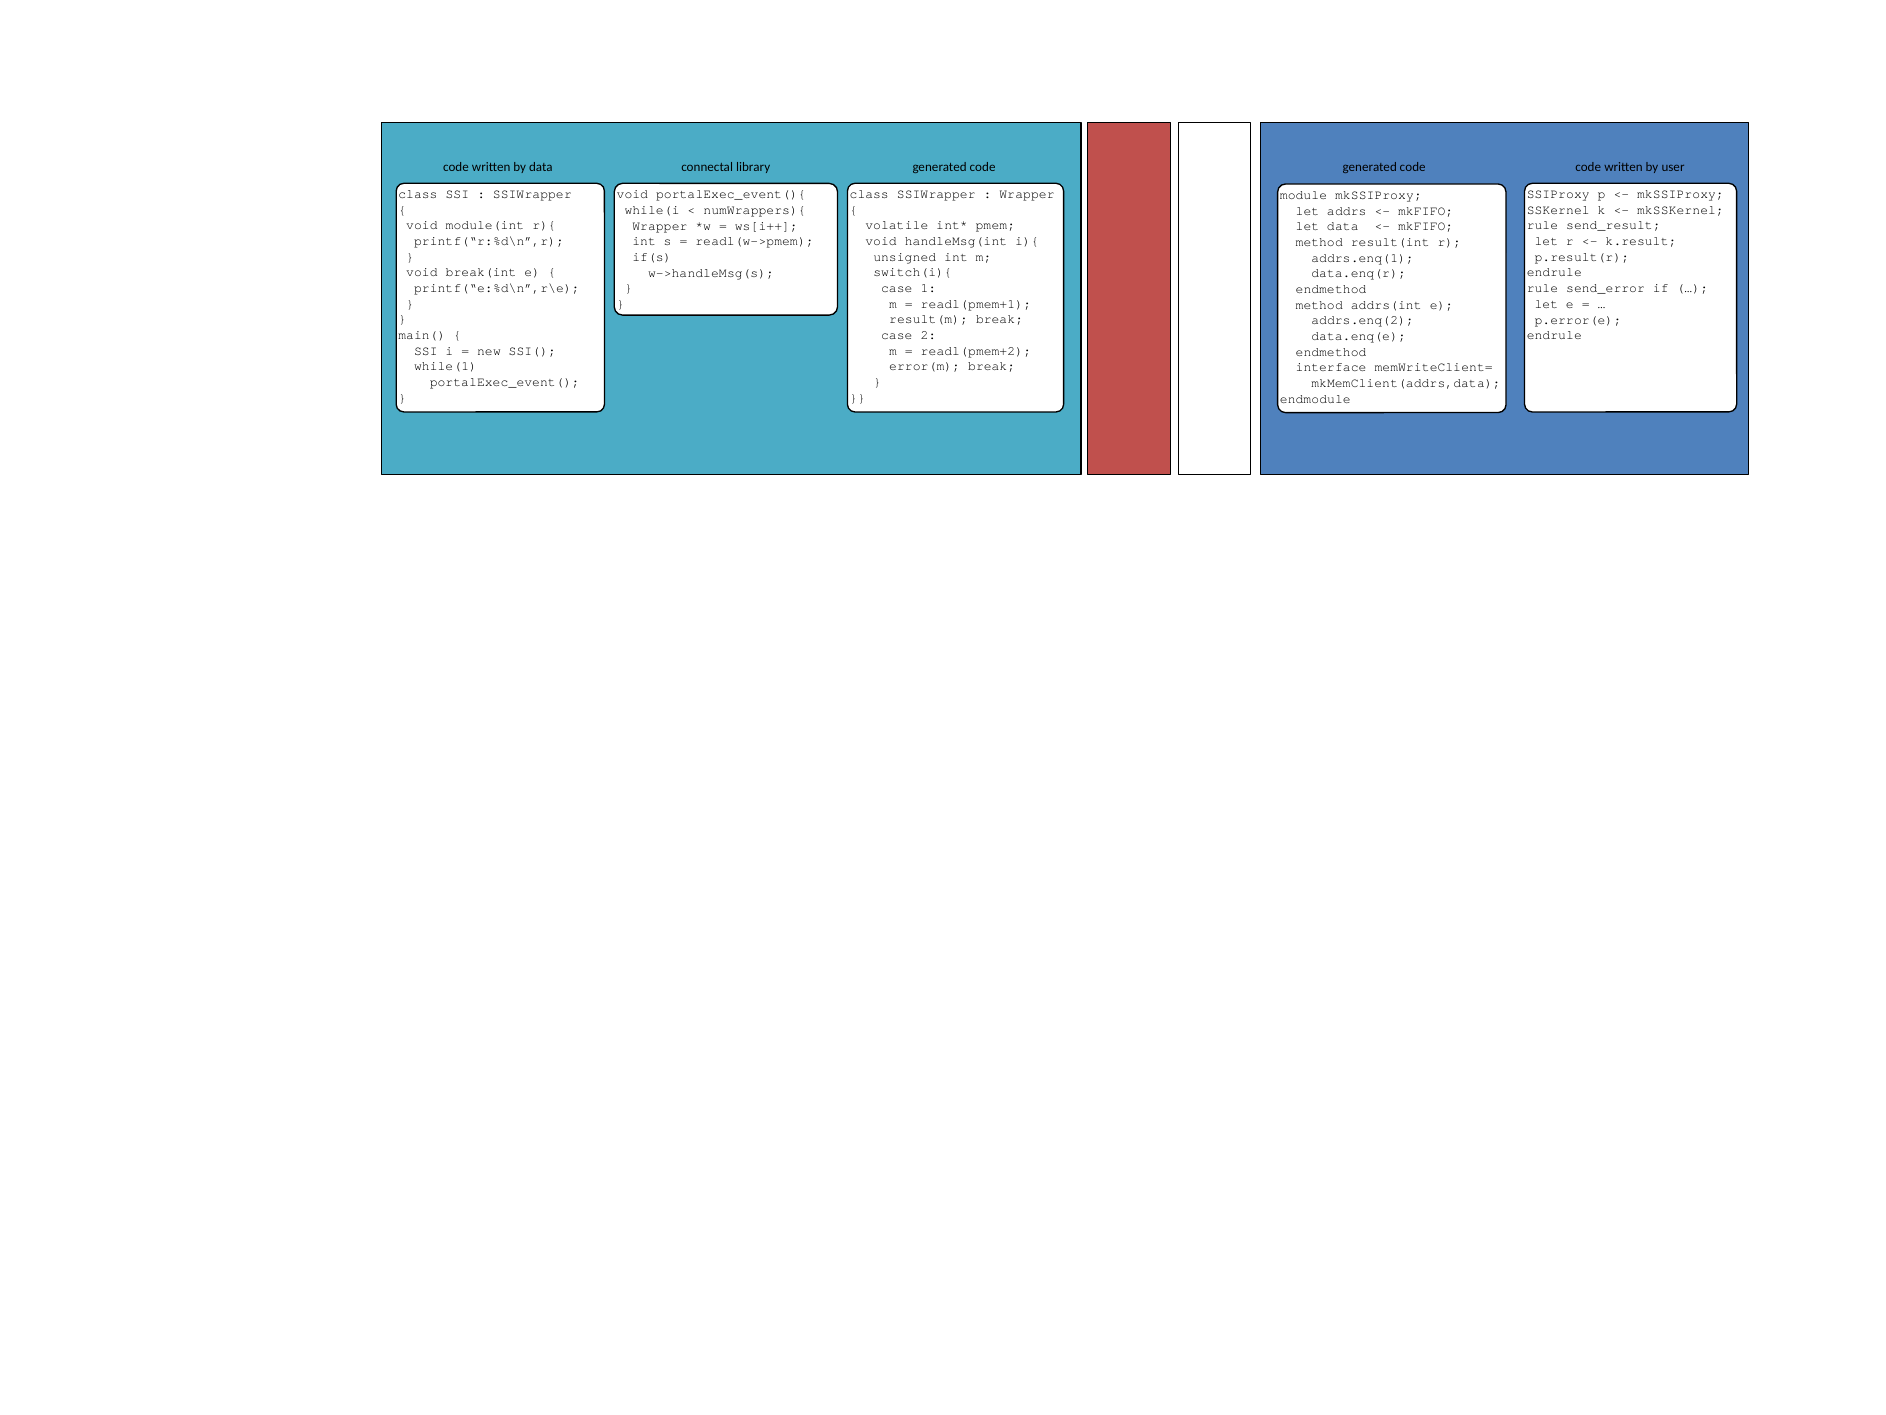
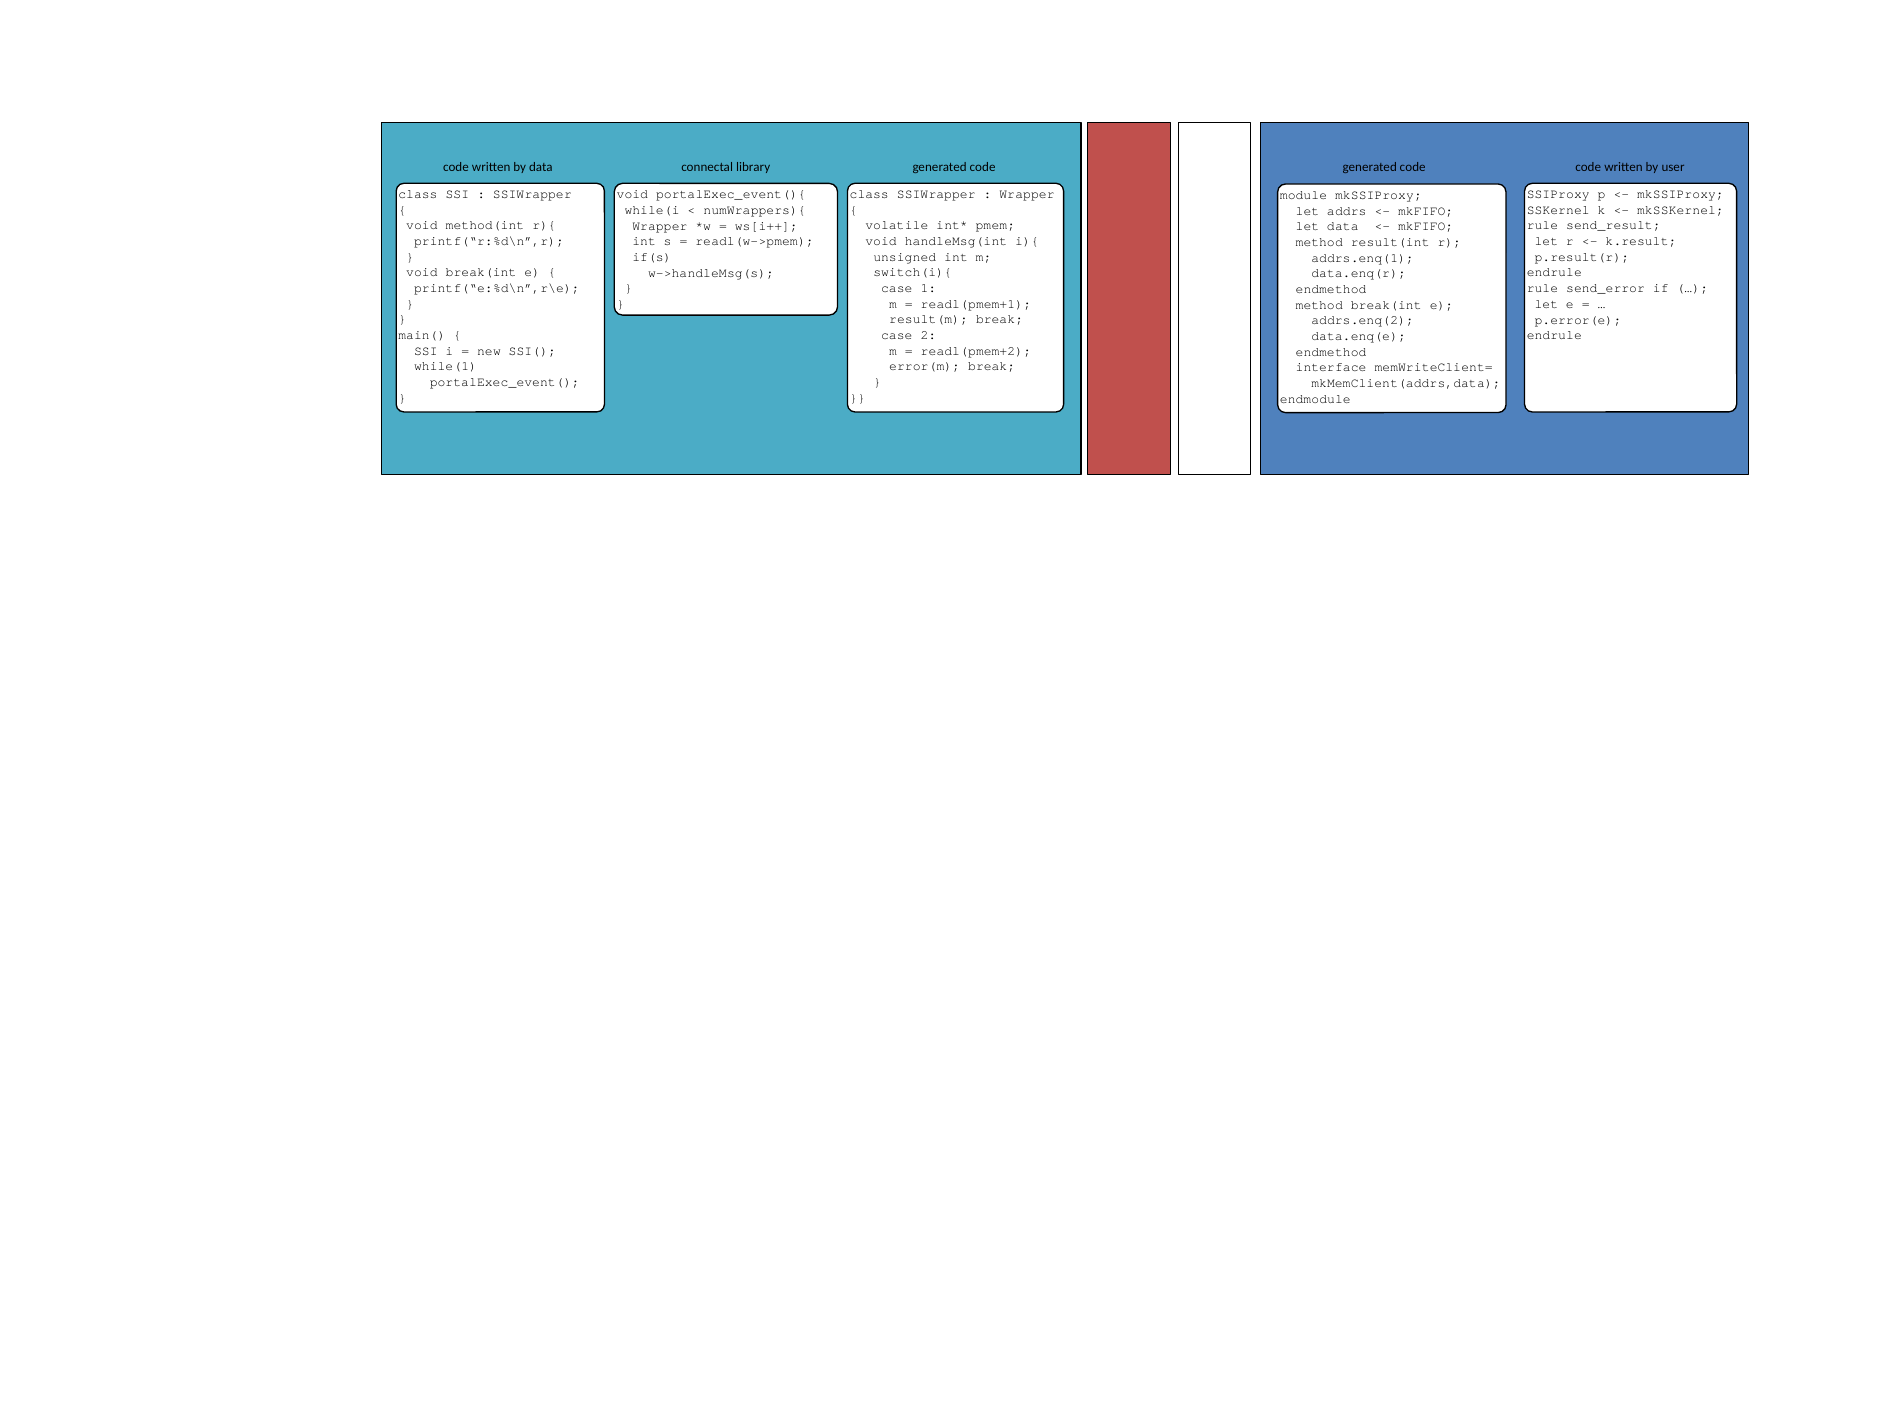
module(int: module(int -> method(int (485, 225)
method addrs(int: addrs(int -> break(int (1386, 305)
